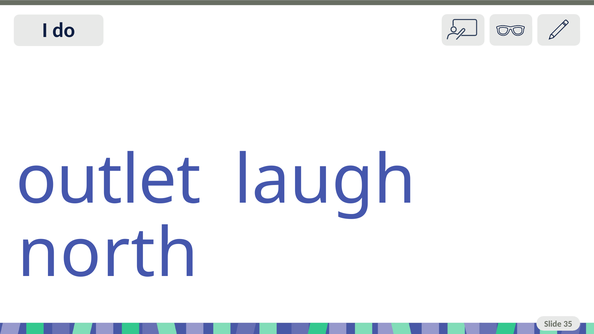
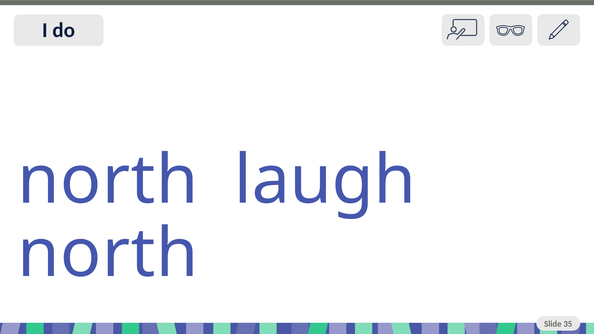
outlet: outlet -> north (108, 180)
